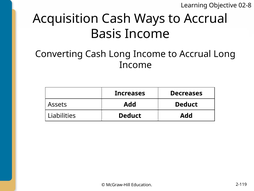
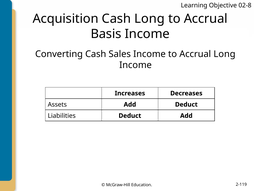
Cash Ways: Ways -> Long (149, 19)
Cash Long: Long -> Sales (120, 54)
